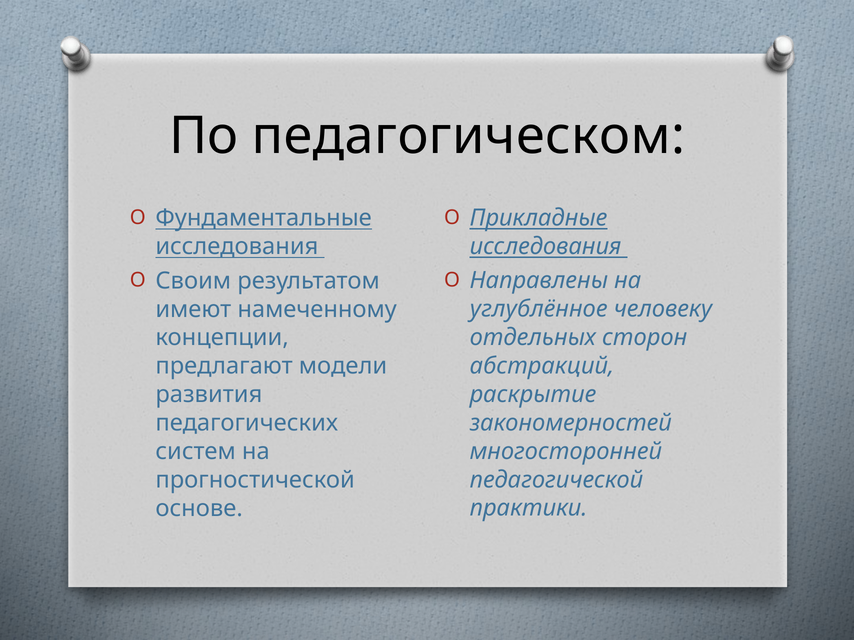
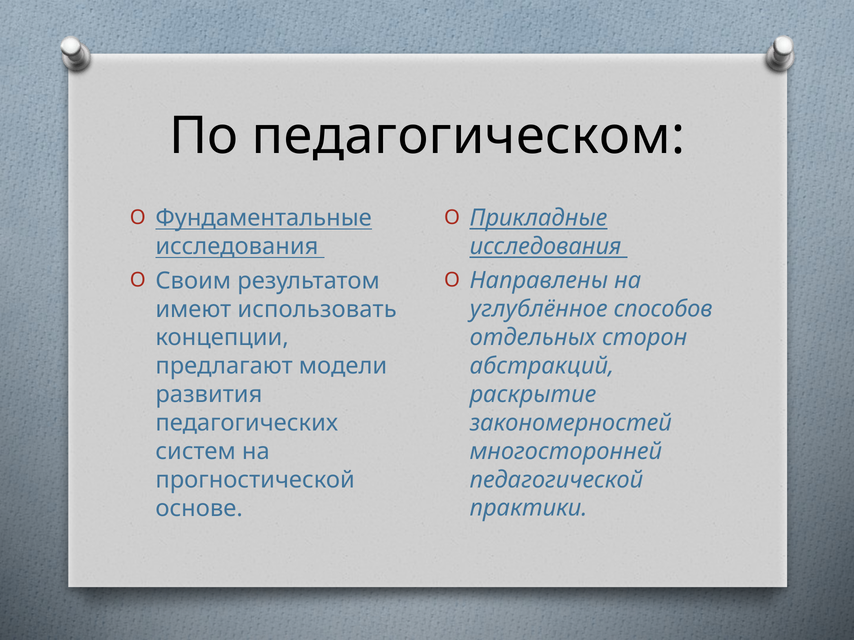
человеку: человеку -> способов (663, 309)
намеченному: намеченному -> использовать (317, 309)
